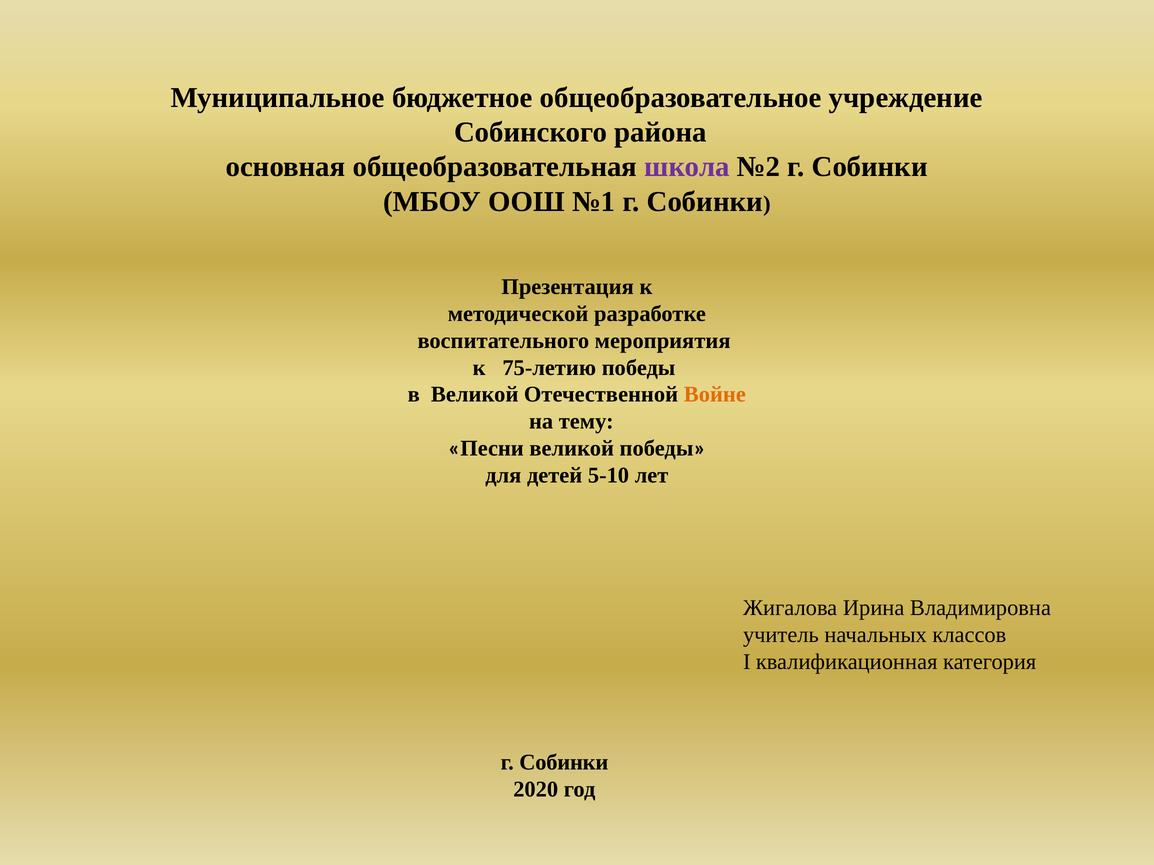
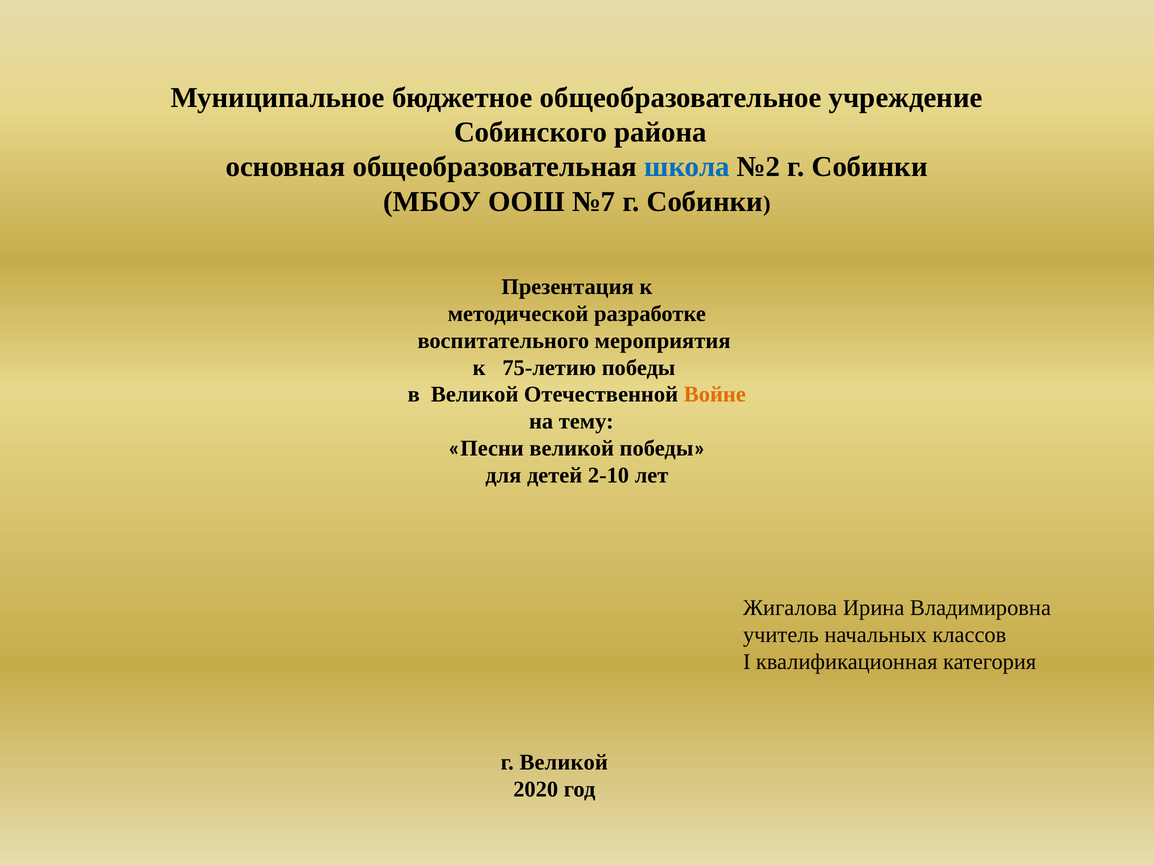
школа colour: purple -> blue (687, 167)
№1: №1 -> №7 (594, 202)
5-10: 5-10 -> 2-10 (609, 476)
Собинки: Собинки -> Великой (564, 763)
